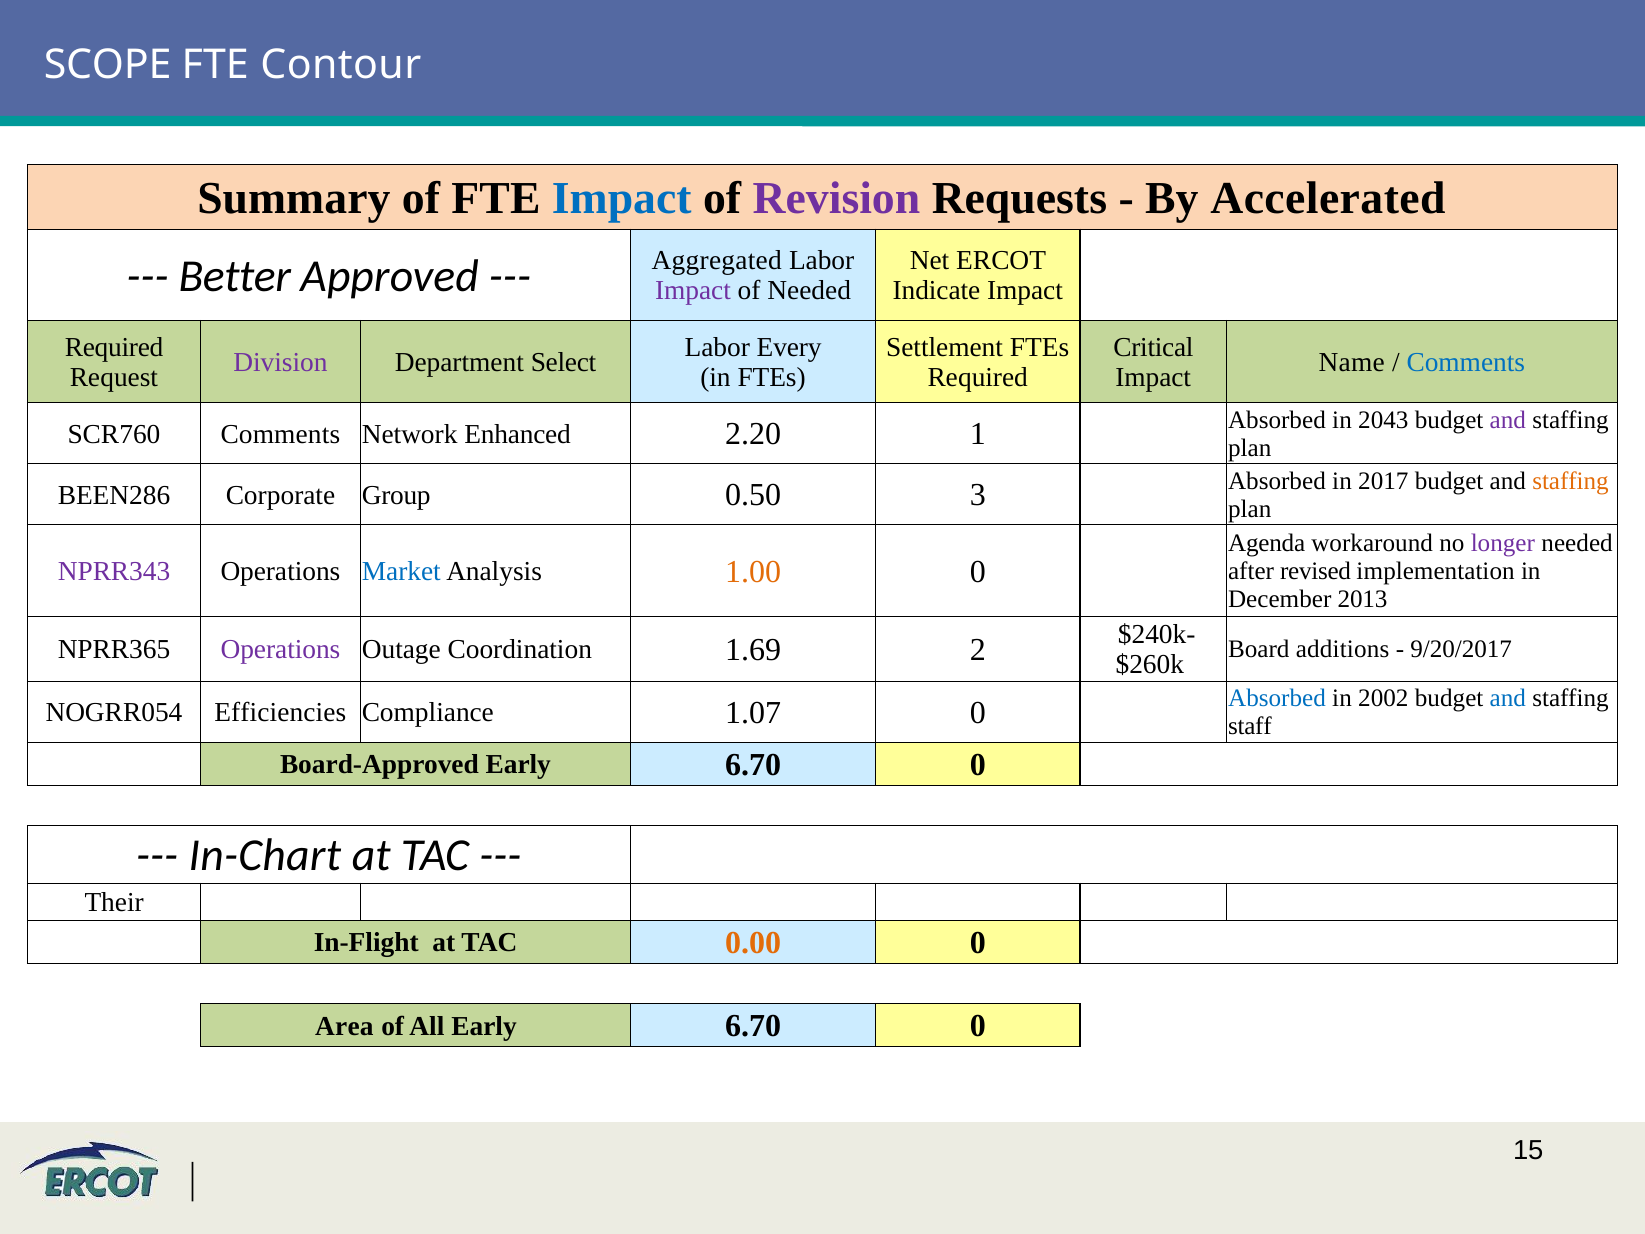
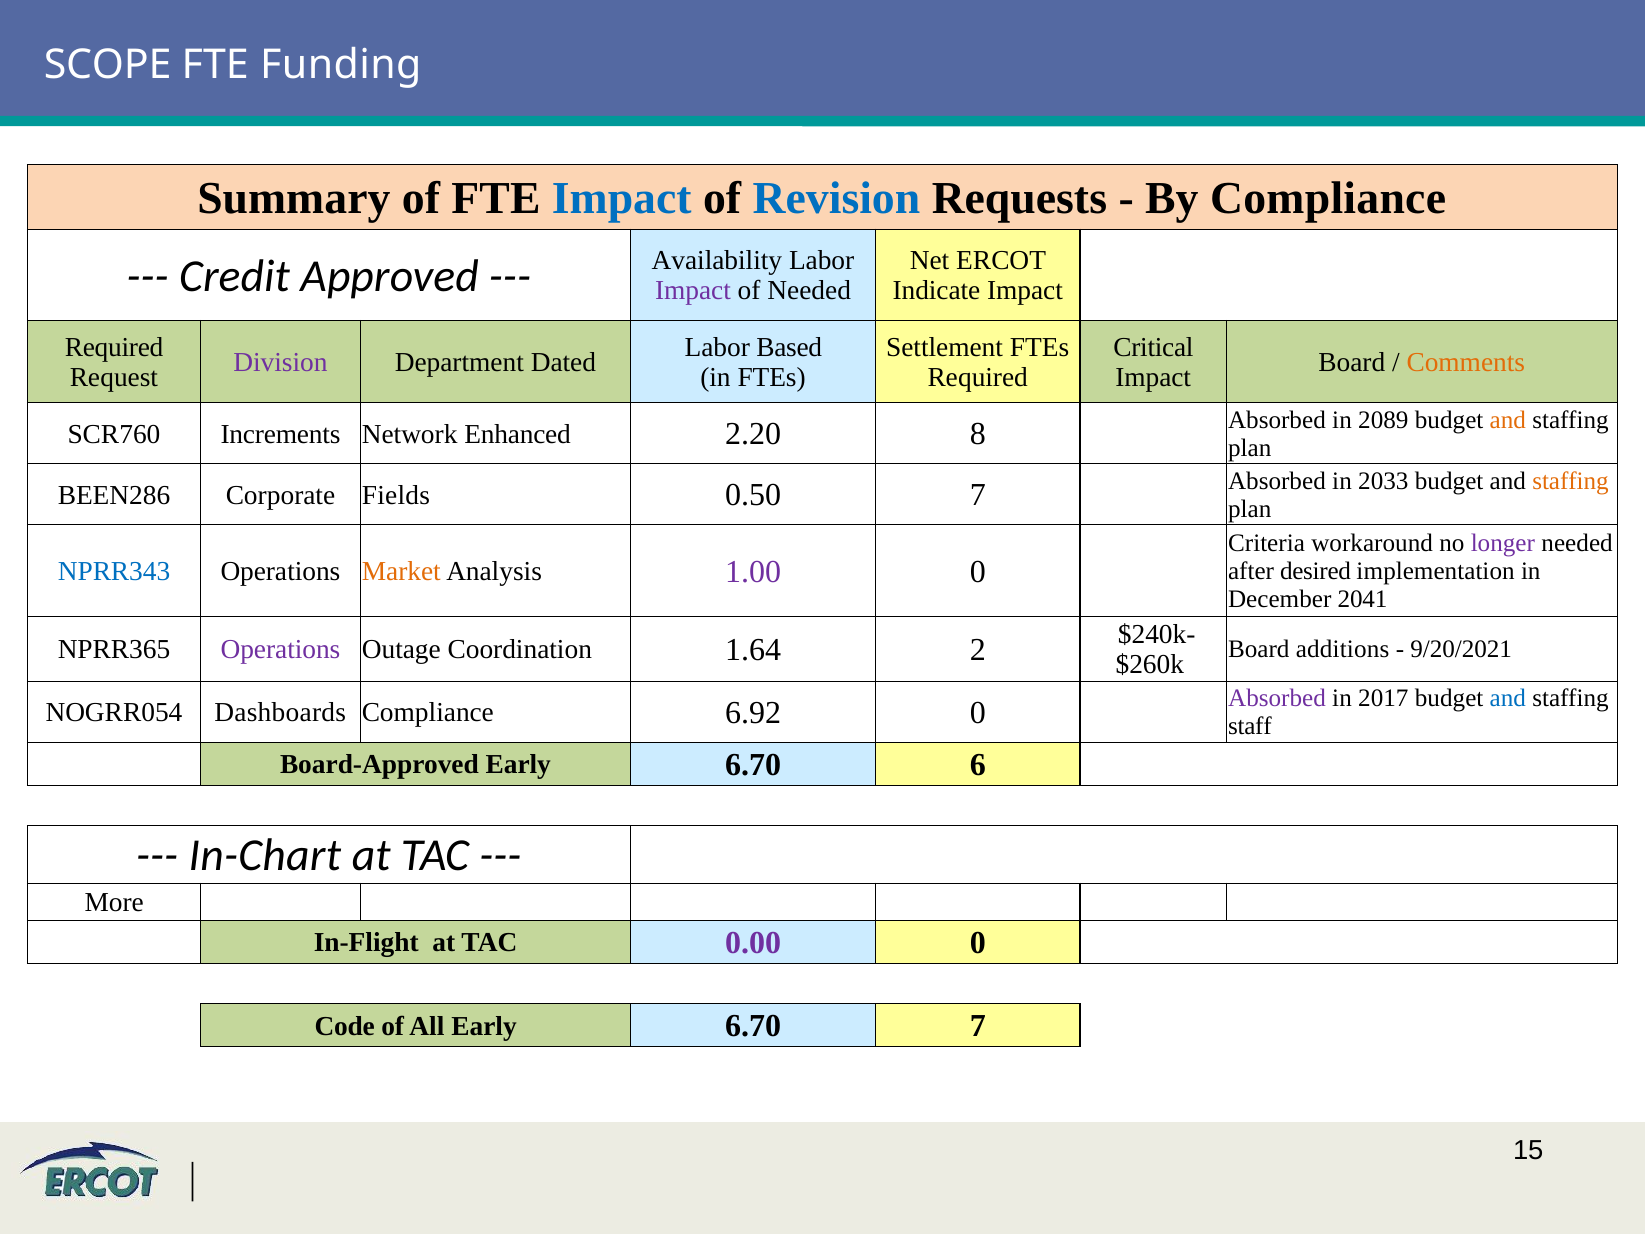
Contour: Contour -> Funding (341, 65)
Revision colour: purple -> blue (836, 198)
By Accelerated: Accelerated -> Compliance (1328, 198)
Better: Better -> Credit (235, 276)
Aggregated: Aggregated -> Availability (717, 260)
Every: Every -> Based (789, 347)
Select: Select -> Dated (563, 363)
Name: Name -> Board (1352, 363)
Comments colour: blue -> orange (1466, 363)
SCR760 Comments: Comments -> Increments (281, 434)
1: 1 -> 8 (978, 434)
2043: 2043 -> 2089 (1383, 420)
and colour: purple -> orange (1508, 420)
Group: Group -> Fields (396, 495)
0.50 3: 3 -> 7 (978, 495)
2017: 2017 -> 2033 (1383, 481)
Agenda: Agenda -> Criteria (1267, 543)
NPRR343 colour: purple -> blue (114, 571)
Market colour: blue -> orange (401, 571)
1.00 colour: orange -> purple (753, 571)
revised: revised -> desired (1315, 571)
2013: 2013 -> 2041 (1362, 599)
1.69: 1.69 -> 1.64 (753, 650)
9/20/2017: 9/20/2017 -> 9/20/2021 (1461, 650)
Efficiencies: Efficiencies -> Dashboards (280, 712)
1.07: 1.07 -> 6.92 (753, 712)
Absorbed colour: blue -> purple (1277, 698)
2002: 2002 -> 2017 (1383, 698)
0: 0 -> 6 (978, 764)
Their: Their -> More (114, 902)
0.00 colour: orange -> purple (753, 943)
Area: Area -> Code (345, 1026)
0: 0 -> 7 (978, 1026)
